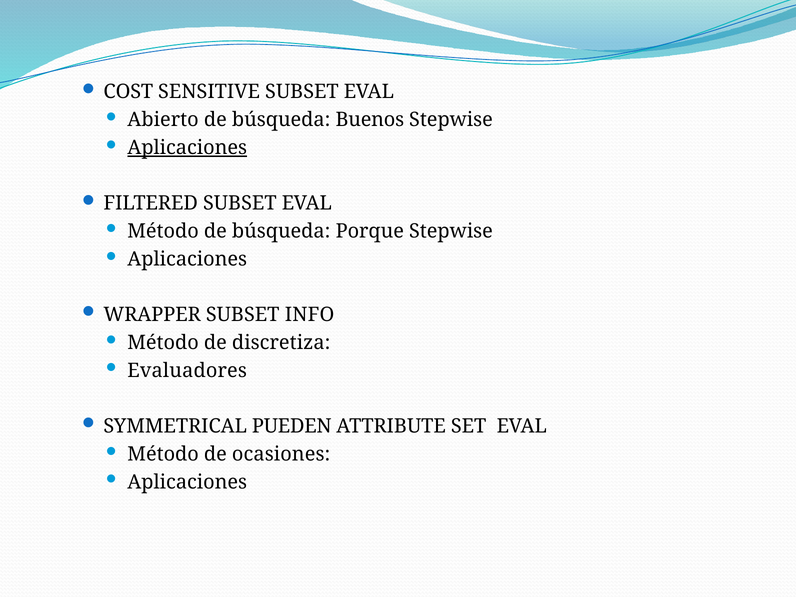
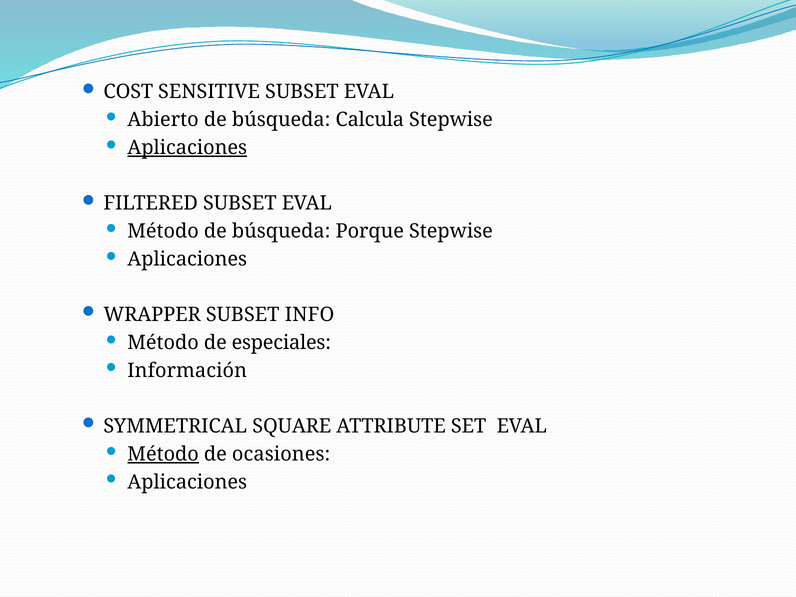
Buenos: Buenos -> Calcula (370, 120)
discretiza: discretiza -> especiales (281, 343)
Evaluadores: Evaluadores -> Información (187, 371)
PUEDEN: PUEDEN -> SQUARE (292, 426)
Método underline: none -> present (163, 454)
